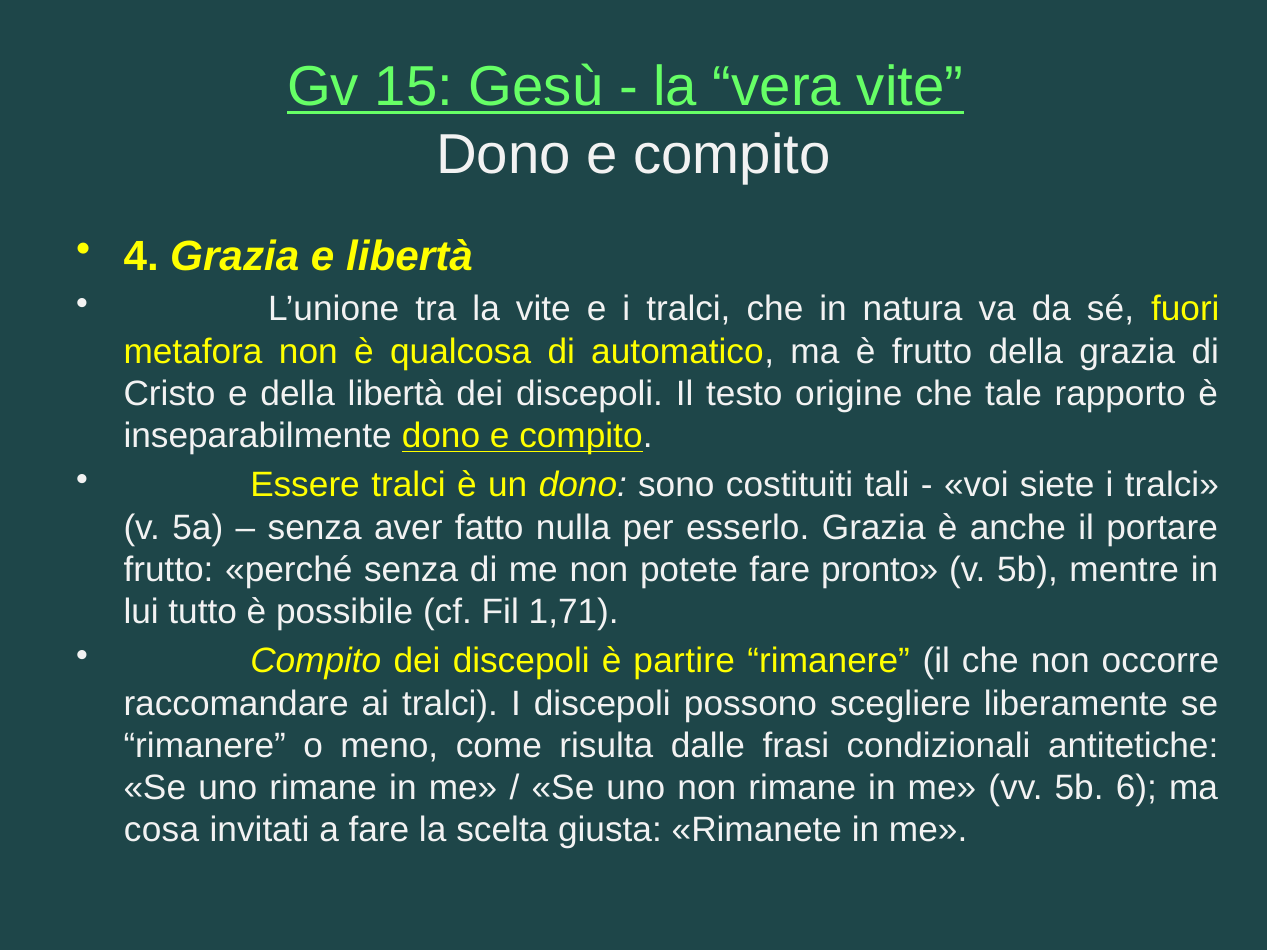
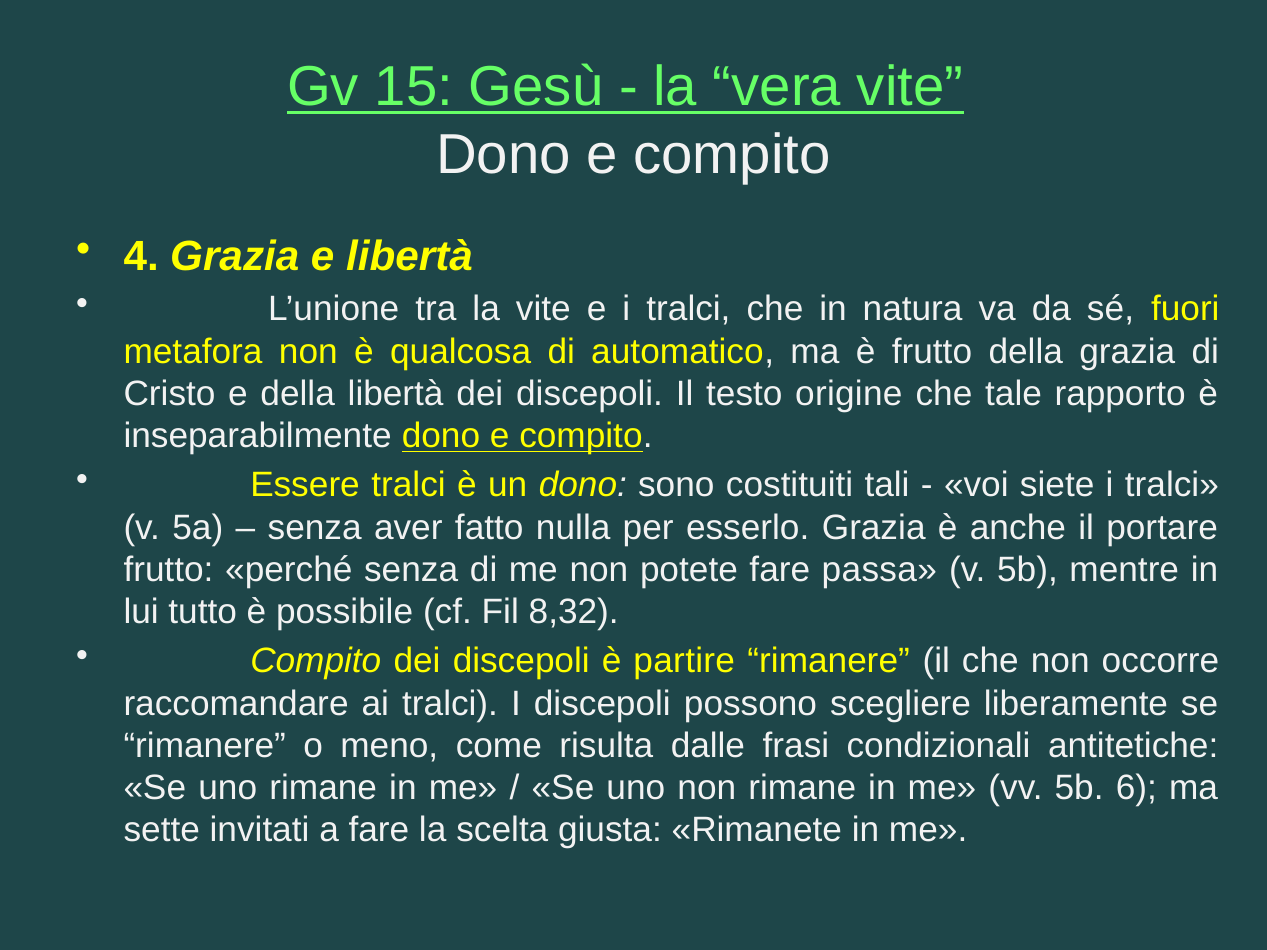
pronto: pronto -> passa (879, 570)
1,71: 1,71 -> 8,32 (574, 612)
cosa: cosa -> sette (162, 830)
